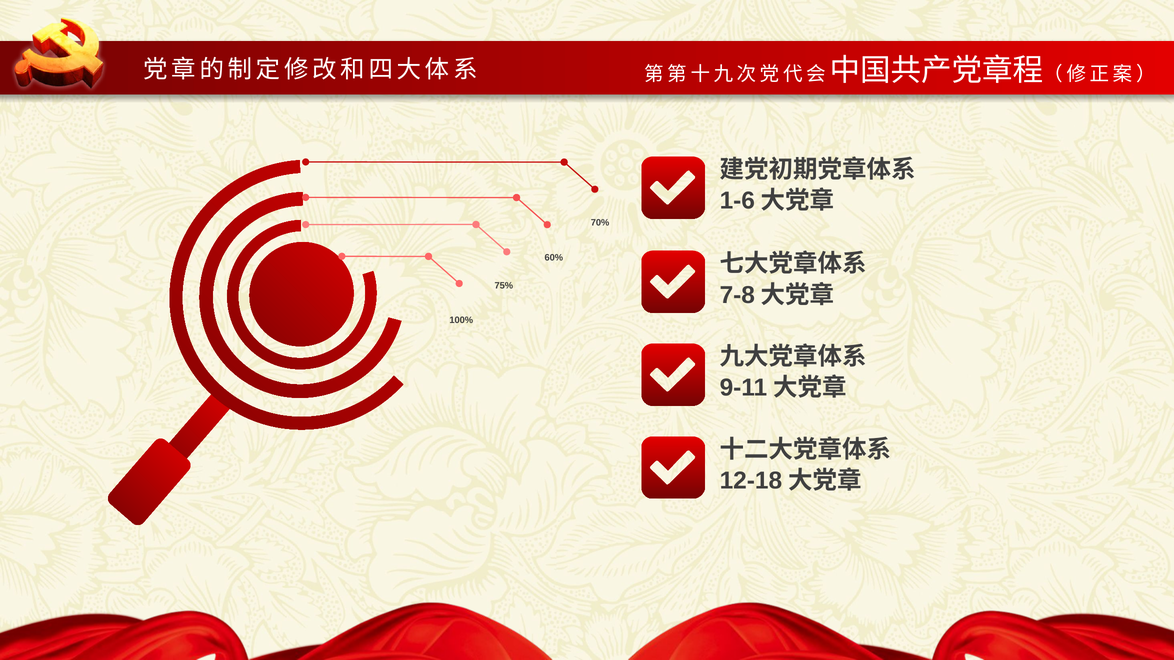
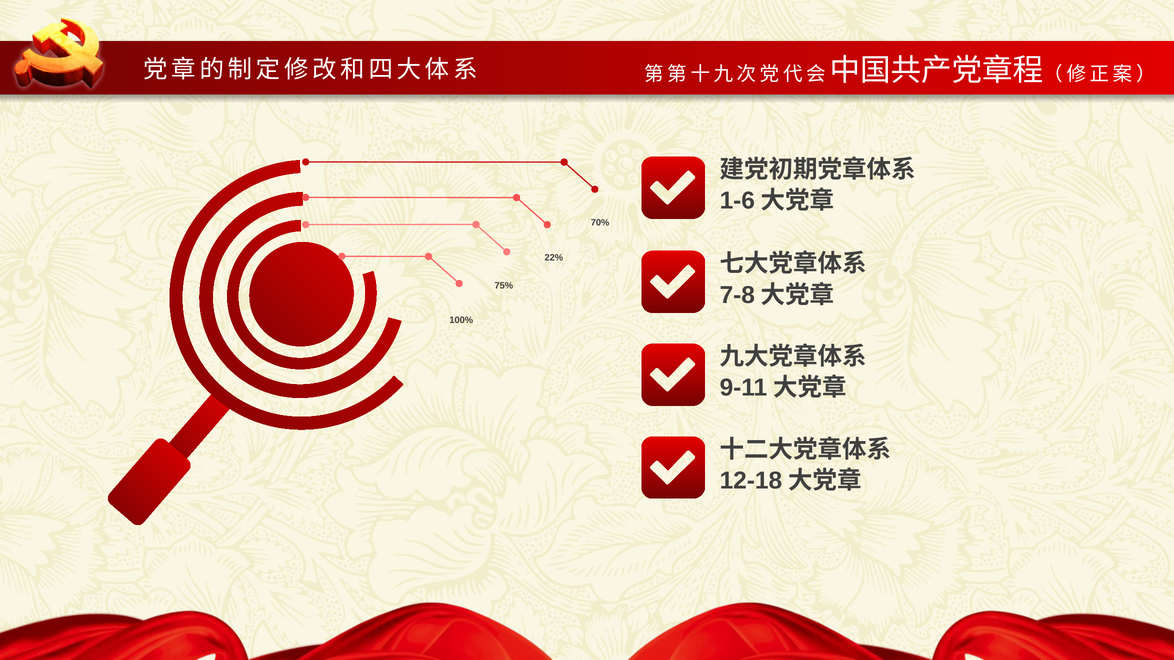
60%: 60% -> 22% (554, 258)
